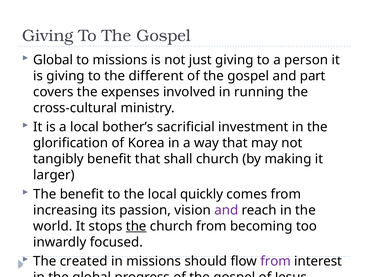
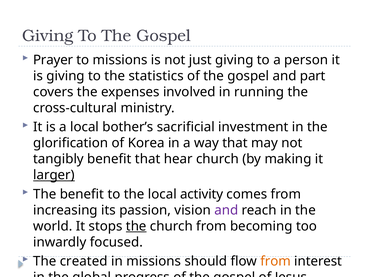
Global: Global -> Prayer (53, 60)
different: different -> statistics (156, 76)
shall: shall -> hear (178, 159)
larger underline: none -> present (54, 175)
quickly: quickly -> activity (202, 194)
from colour: purple -> orange (276, 261)
